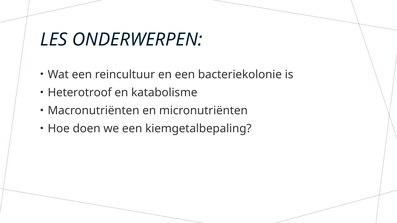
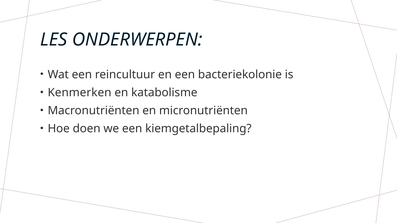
Heterotroof: Heterotroof -> Kenmerken (80, 93)
